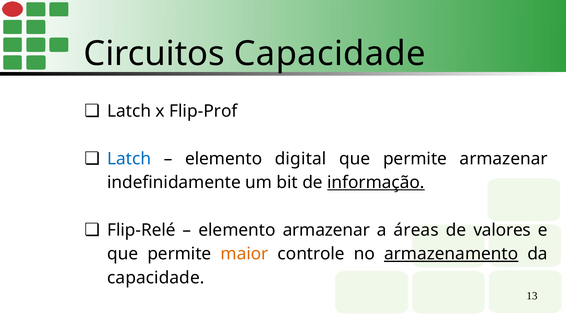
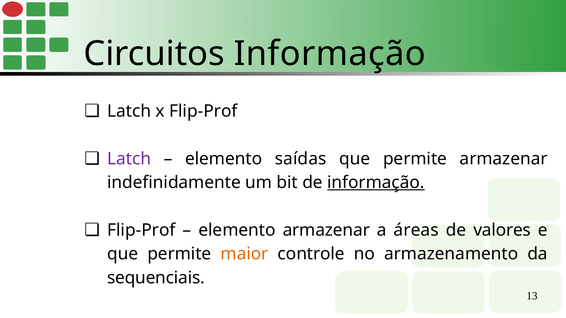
Circuitos Capacidade: Capacidade -> Informação (330, 54)
Latch colour: blue -> purple (129, 159)
digital: digital -> saídas (301, 159)
Flip-Relé: Flip-Relé -> Flip-Prof (141, 230)
armazenamento underline: present -> none (451, 254)
capacidade: capacidade -> sequenciais (156, 278)
